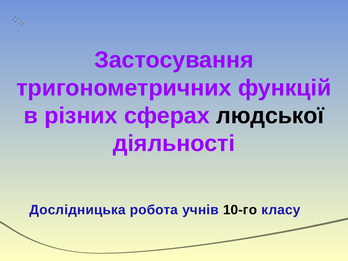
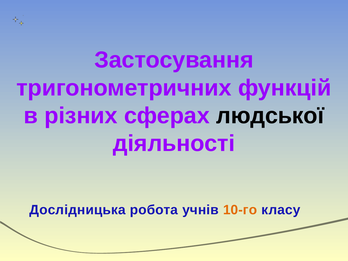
10-го colour: black -> orange (240, 210)
